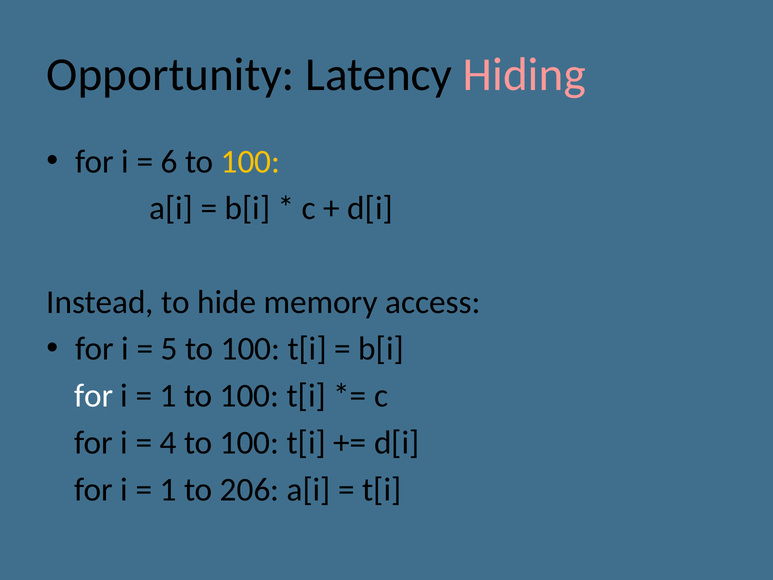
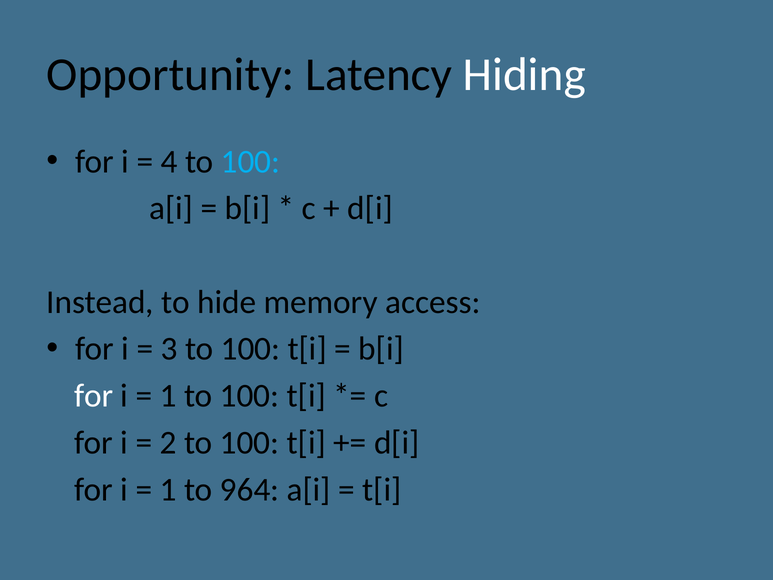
Hiding colour: pink -> white (524, 75)
6: 6 -> 4 (169, 161)
100 colour: yellow -> light blue (250, 161)
5: 5 -> 3 (169, 349)
4: 4 -> 2 (168, 442)
206: 206 -> 964 (250, 489)
